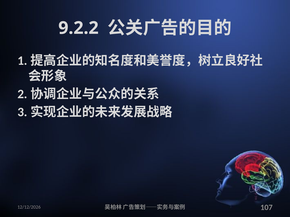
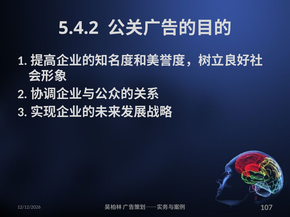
9.2.2: 9.2.2 -> 5.4.2 (78, 28)
